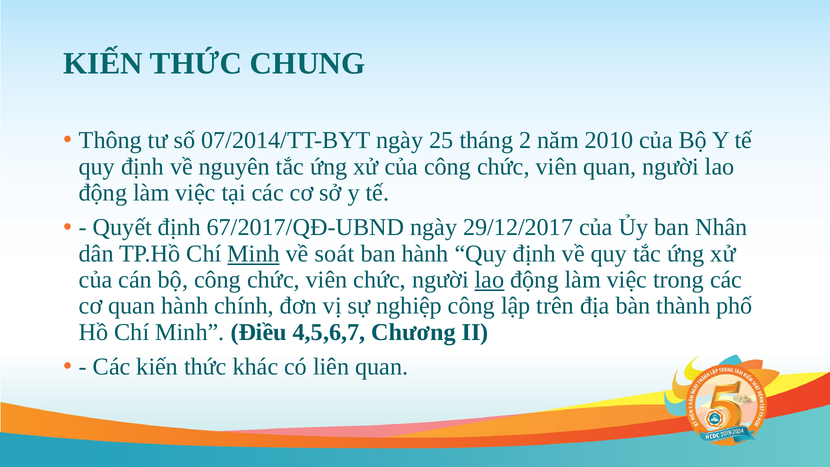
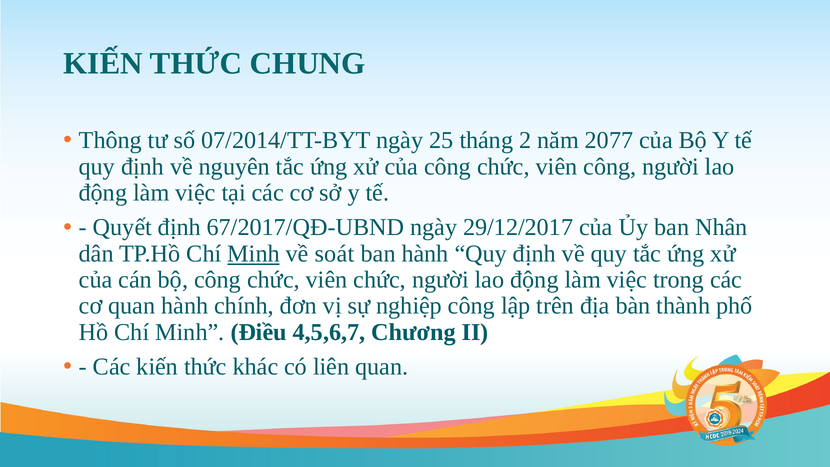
2010: 2010 -> 2077 (609, 140)
viên quan: quan -> công (610, 166)
lao underline: present -> none (490, 280)
